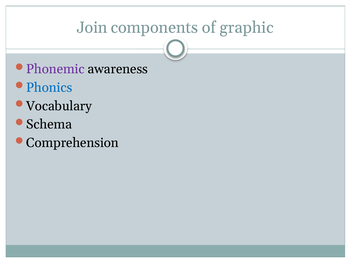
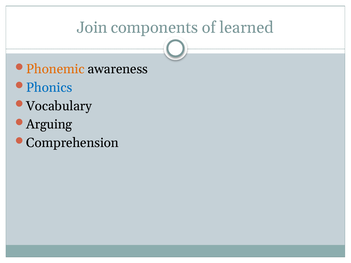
graphic: graphic -> learned (247, 28)
Phonemic colour: purple -> orange (55, 69)
Schema: Schema -> Arguing (49, 125)
